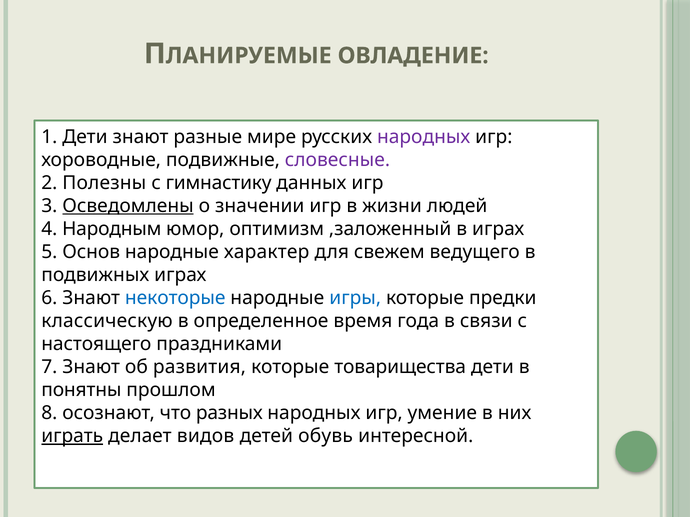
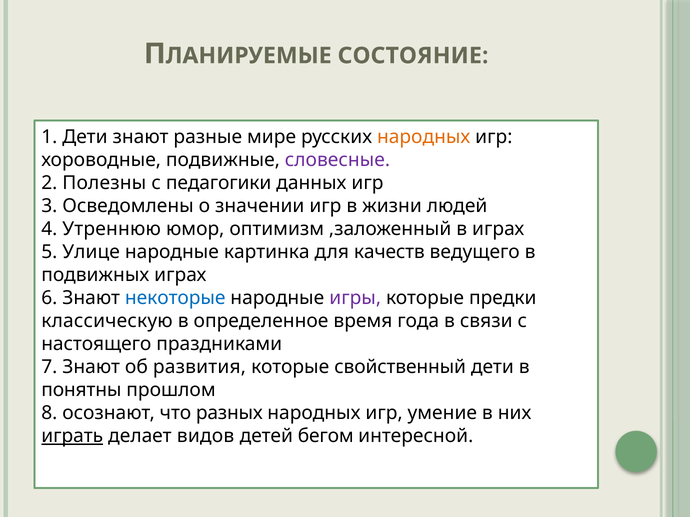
ОВЛАДЕНИЕ: ОВЛАДЕНИЕ -> СОСТОЯНИЕ (413, 56)
народных colour: purple -> orange (424, 137)
гимнастику: гимнастику -> педагогики (219, 183)
Осведомлены underline: present -> none (128, 206)
Народным: Народным -> Утреннюю (112, 229)
Основ: Основ -> Улице (91, 252)
характер: характер -> картинка (267, 252)
свежем: свежем -> качеств (389, 252)
игры colour: blue -> purple (355, 298)
товарищества: товарищества -> свойственный (400, 367)
обувь: обувь -> бегом (326, 436)
